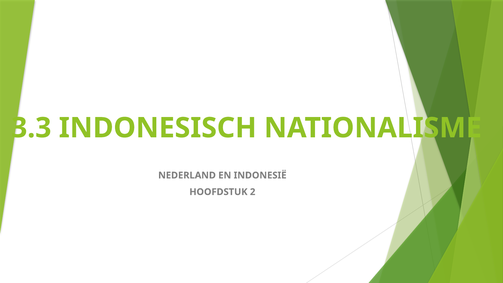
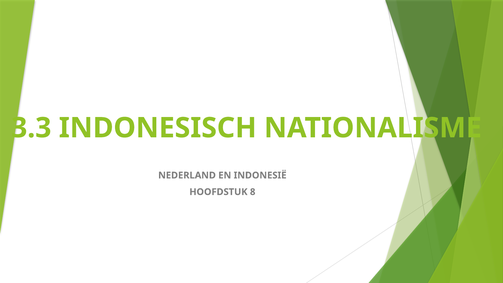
2: 2 -> 8 (253, 192)
